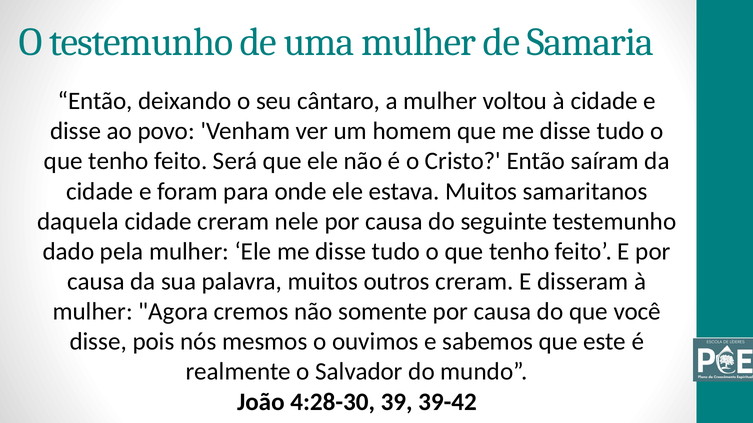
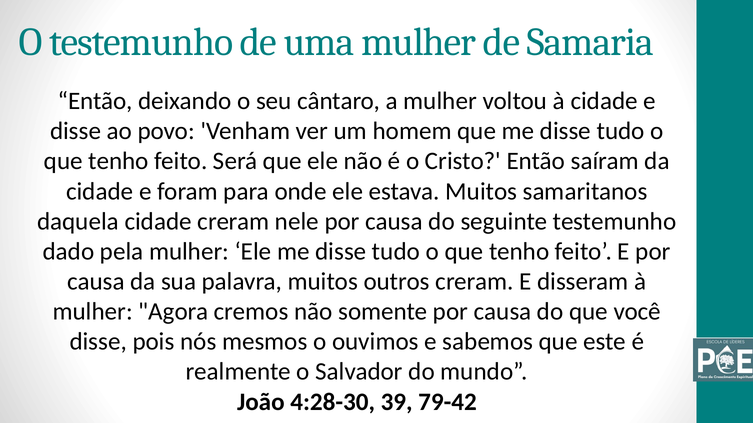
39-42: 39-42 -> 79-42 (447, 402)
